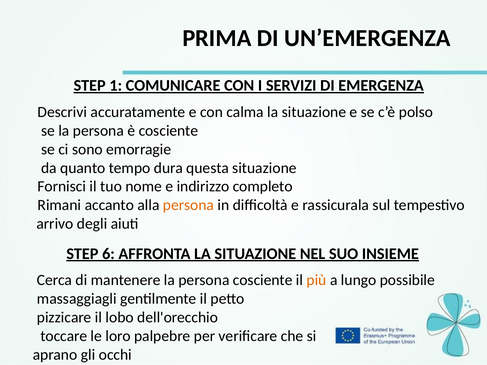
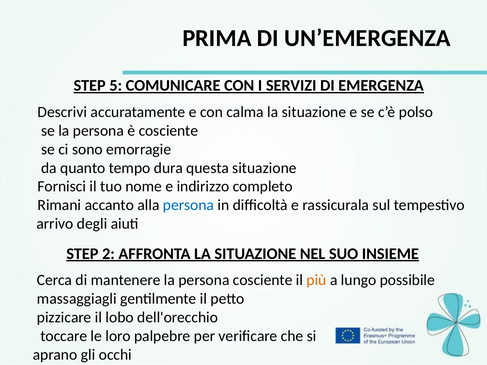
1: 1 -> 5 (116, 86)
persona colour: orange -> blue (188, 205)
6: 6 -> 2 (108, 254)
